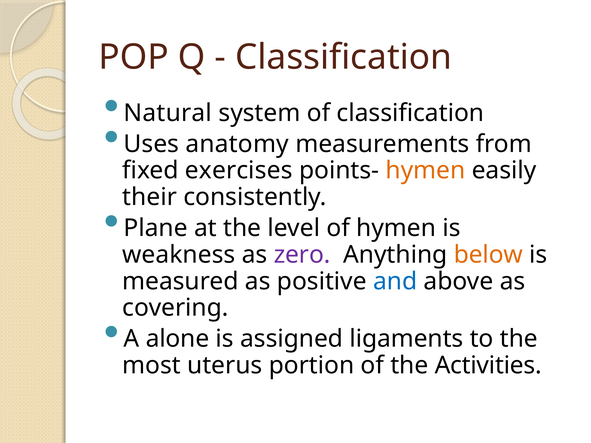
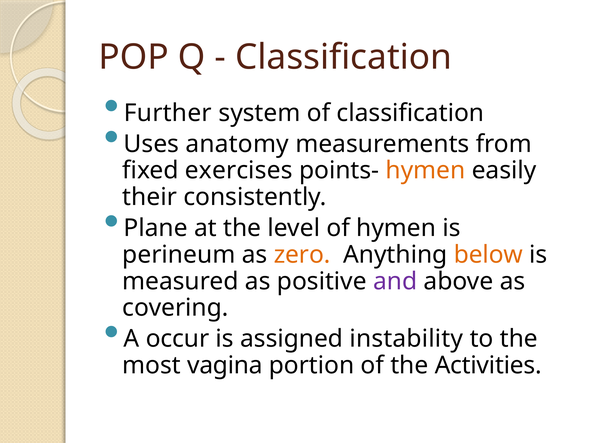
Natural: Natural -> Further (168, 113)
weakness: weakness -> perineum (179, 255)
zero colour: purple -> orange (302, 255)
and colour: blue -> purple (395, 281)
alone: alone -> occur (177, 339)
ligaments: ligaments -> instability (406, 339)
uterus: uterus -> vagina (225, 366)
